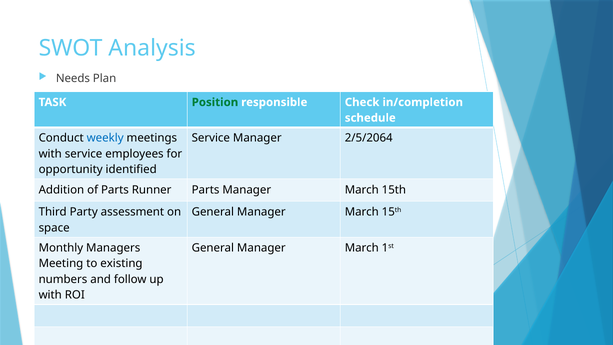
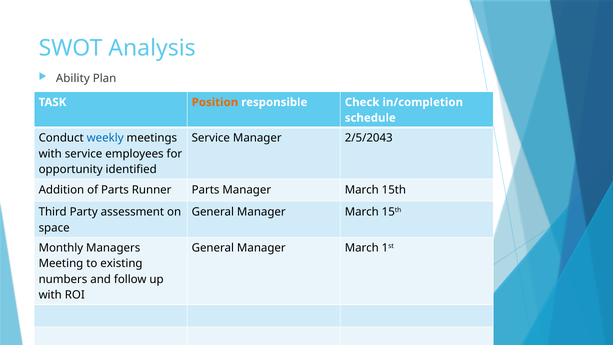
Needs: Needs -> Ability (73, 78)
Position colour: green -> orange (215, 102)
2/5/2064: 2/5/2064 -> 2/5/2043 (369, 138)
